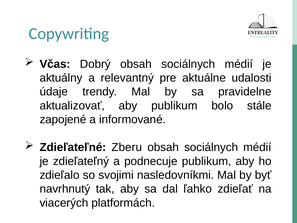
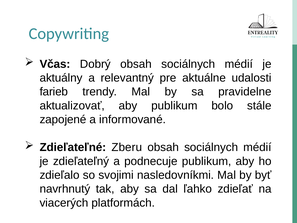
údaje: údaje -> farieb (54, 92)
